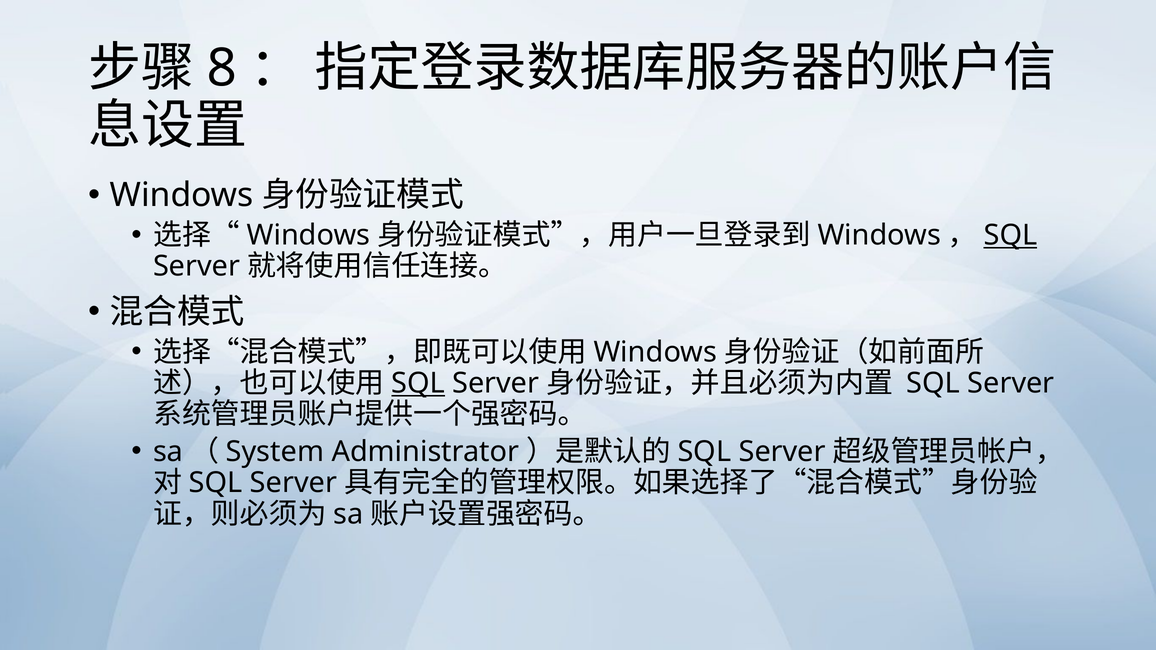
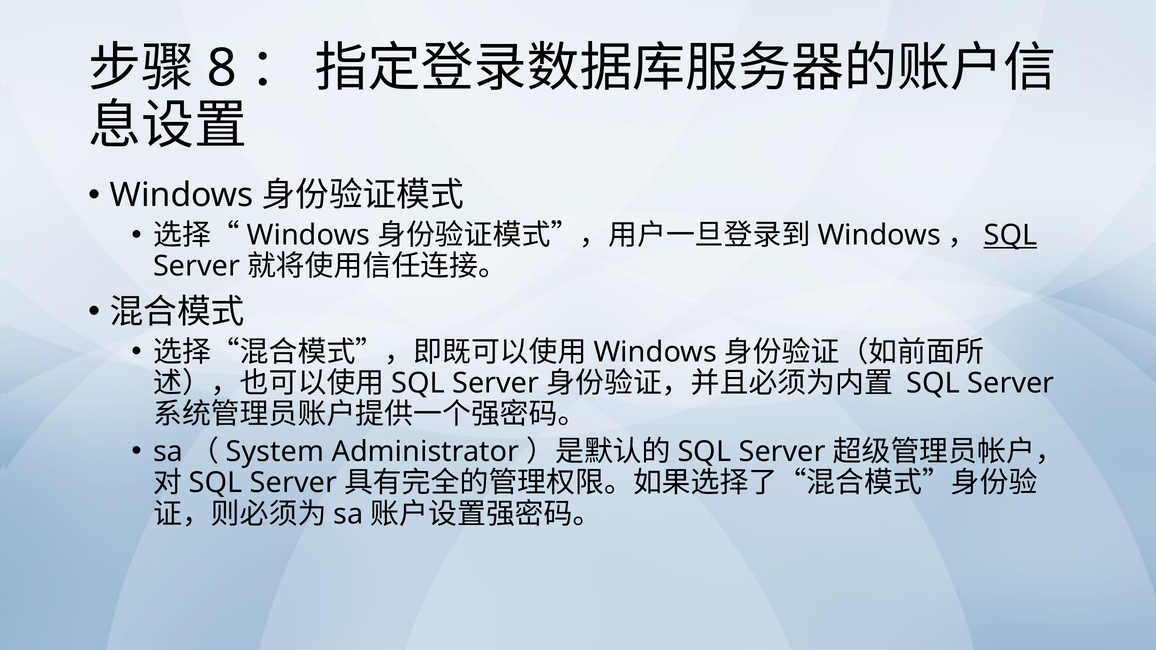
SQL underline: present -> none (418, 383)
